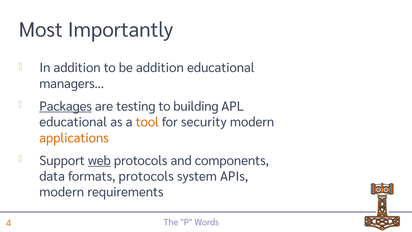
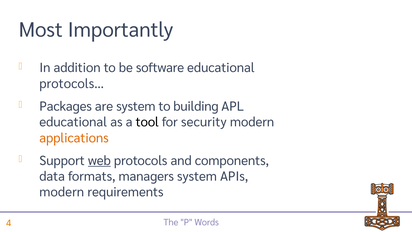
be addition: addition -> software (160, 68)
managers…: managers… -> protocols… (72, 84)
Packages underline: present -> none (66, 106)
are testing: testing -> system (136, 106)
tool colour: orange -> black (147, 122)
formats protocols: protocols -> managers (146, 176)
